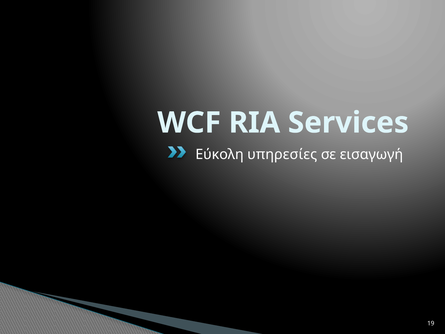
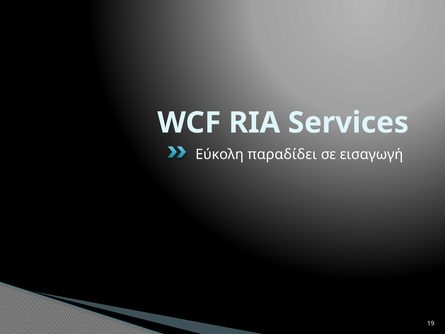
υπηρεσίες: υπηρεσίες -> παραδίδει (282, 154)
